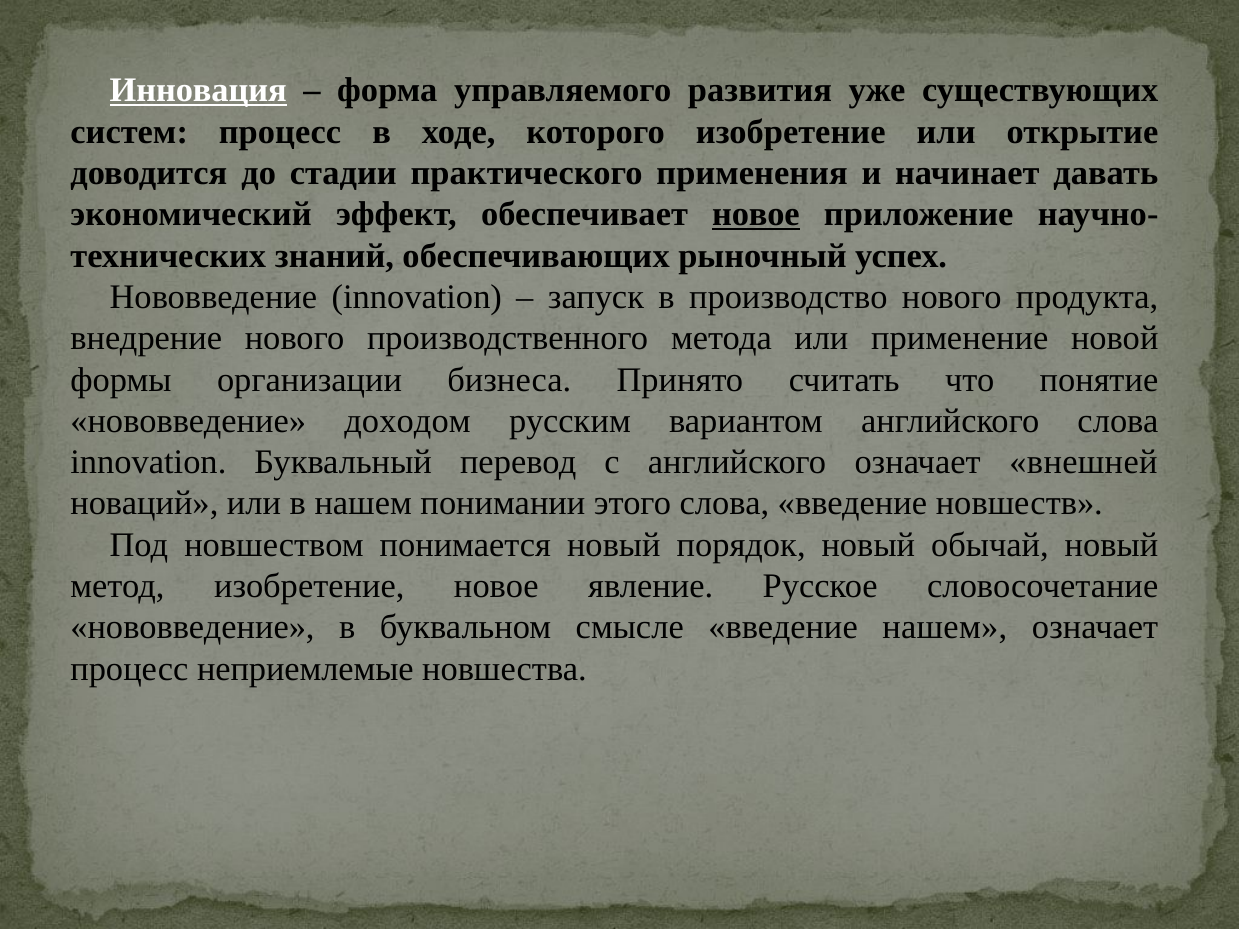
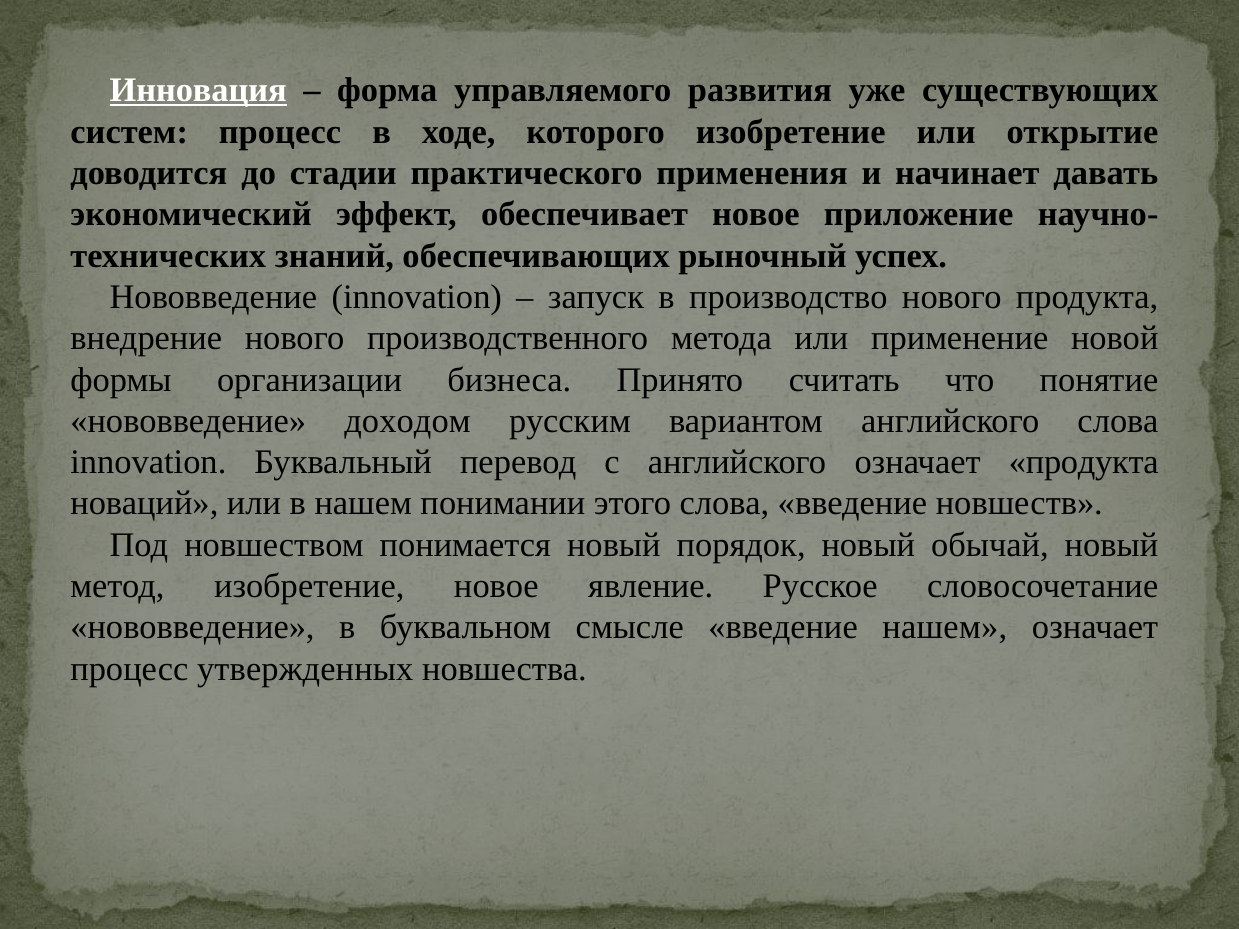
новое underline: present -> none (756, 214)
означает внешней: внешней -> продукта (1084, 462)
неприемлемые: неприемлемые -> утвержденных (305, 669)
